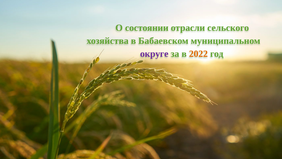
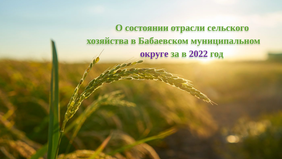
2022 colour: orange -> purple (198, 54)
